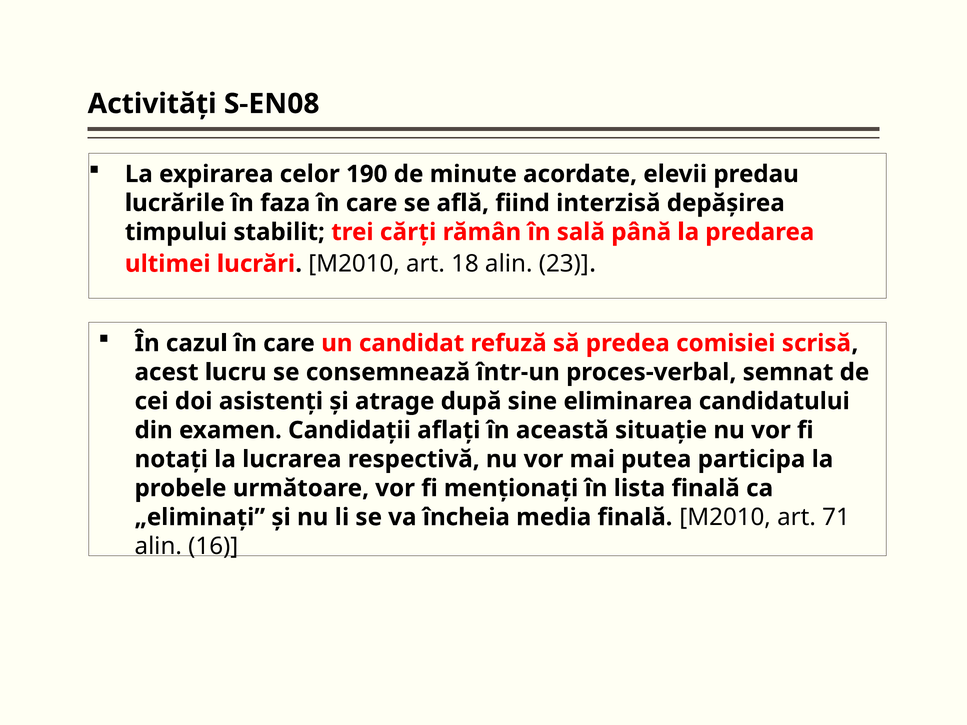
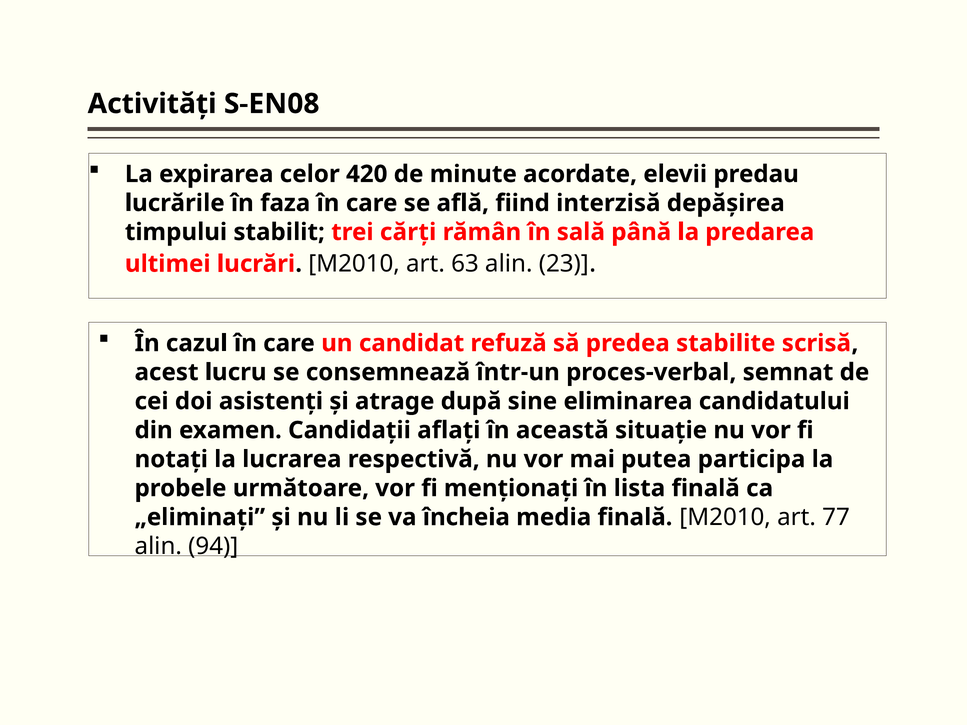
190: 190 -> 420 (367, 174)
18: 18 -> 63 (465, 264)
comisiei: comisiei -> stabilite (726, 343)
71: 71 -> 77 (836, 517)
16: 16 -> 94 (213, 546)
